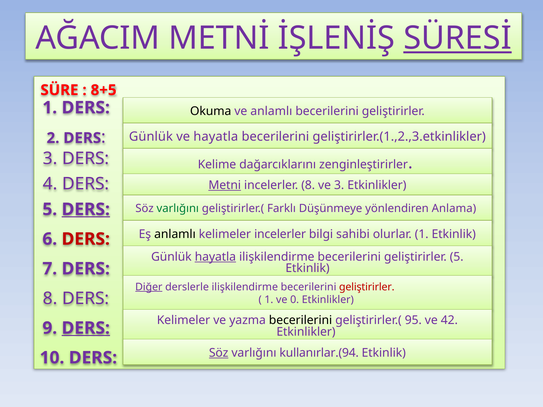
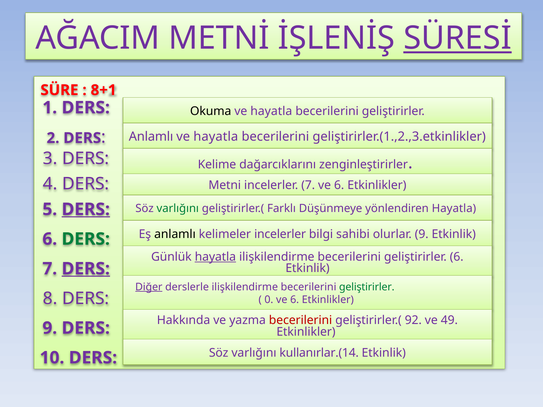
8+5: 8+5 -> 8+1 (104, 90)
anlamlı: anlamlı -> hayatla (271, 111)
Günlük: Günlük -> Anlamlı (151, 137)
Metni underline: present -> none (225, 185)
incelerler 8: 8 -> 7 (308, 185)
3: 3 -> 6 (339, 185)
yönlendiren Anlama: Anlama -> Hayatla (454, 209)
olurlar 1: 1 -> 9 (422, 234)
DERS colour: red -> green (86, 239)
geliştirirler 5: 5 -> 6 (457, 257)
DERS underline: none -> present (86, 269)
geliştirirler colour: red -> green (367, 287)
1: 1 -> 0 (269, 300)
0: 0 -> 6 (295, 300)
Kelimeler: Kelimeler -> Hakkında (184, 321)
becerilerini colour: black -> red (301, 321)
95: 95 -> 92 (413, 321)
42: 42 -> 49 (449, 321)
DERS underline: present -> none (86, 328)
Söz underline: present -> none (219, 353)
kullanırlar.(94: kullanırlar.(94 -> kullanırlar.(14 (319, 353)
